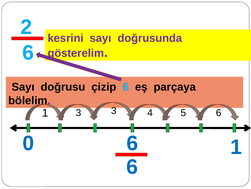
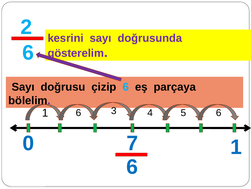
1 3: 3 -> 6 (78, 112)
0 6: 6 -> 7 (132, 143)
